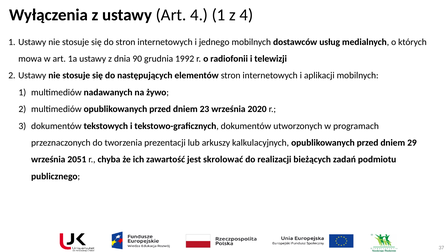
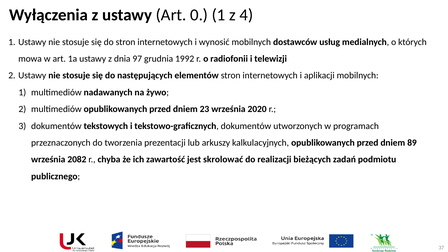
Art 4: 4 -> 0 (199, 15)
jednego: jednego -> wynosić (214, 42)
90: 90 -> 97 (137, 59)
29: 29 -> 89 (412, 143)
2051: 2051 -> 2082 (77, 160)
